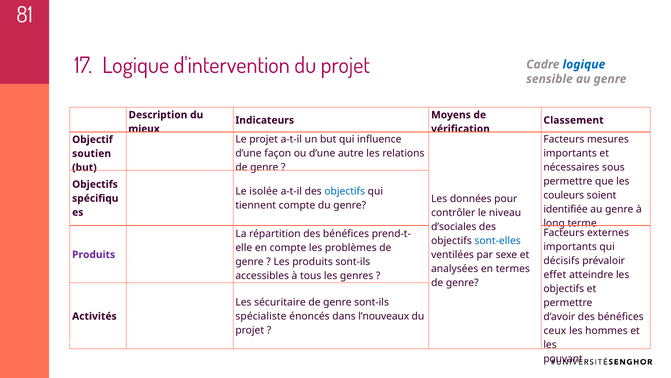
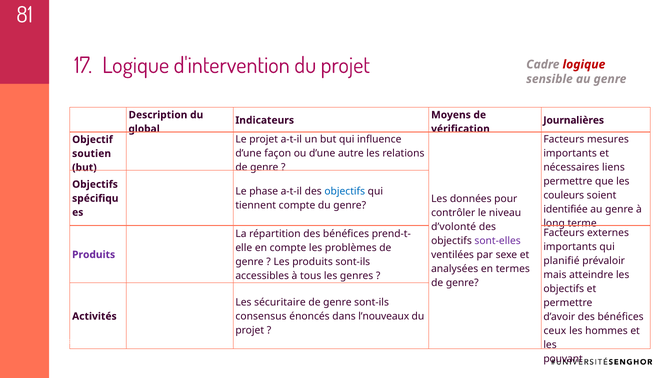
logique colour: blue -> red (584, 64)
Classement: Classement -> Journalières (574, 120)
mieux: mieux -> global (144, 129)
sous: sous -> liens (613, 167)
isolée: isolée -> phase (264, 191)
d’sociales: d’sociales -> d’volonté (454, 227)
sont-elles colour: blue -> purple (498, 241)
décisifs: décisifs -> planifié (561, 261)
effet: effet -> mais (555, 275)
spécialiste: spécialiste -> consensus (261, 316)
